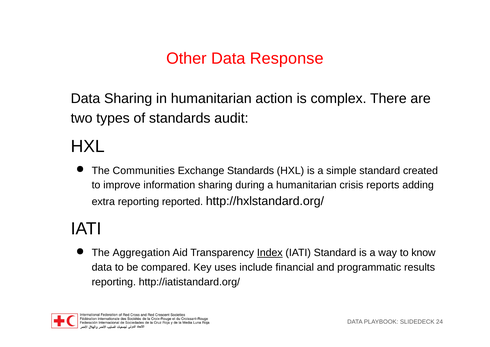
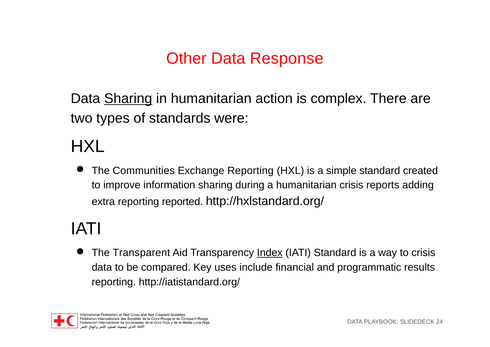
Sharing underline: none -> present (128, 99)
audit: audit -> were (231, 118)
Exchange Standards: Standards -> Reporting (251, 170)
Aggregation: Aggregation -> Transparent (141, 253)
to know: know -> crisis (423, 253)
